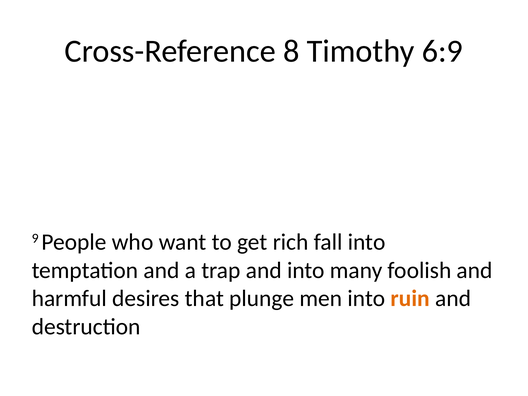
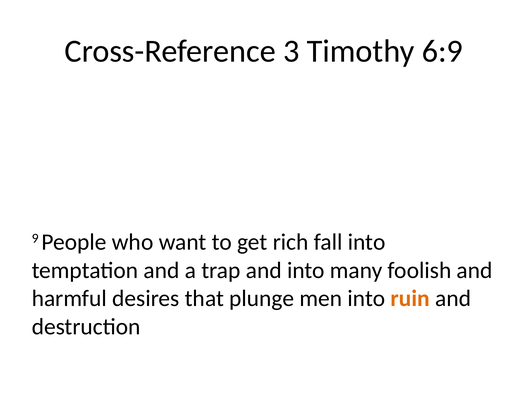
8: 8 -> 3 (291, 51)
